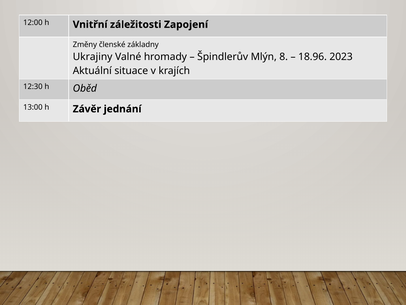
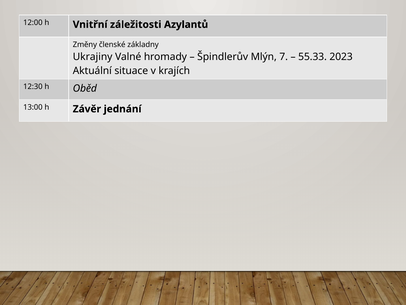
Zapojení: Zapojení -> Azylantů (186, 25)
8: 8 -> 7 (284, 57)
18.96: 18.96 -> 55.33 (313, 57)
